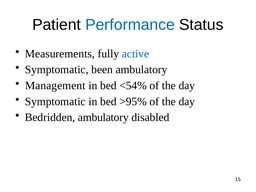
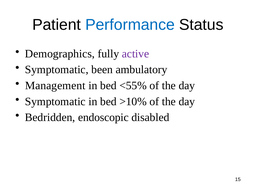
Measurements: Measurements -> Demographics (60, 54)
active colour: blue -> purple (136, 54)
<54%: <54% -> <55% (133, 86)
>95%: >95% -> >10% (133, 102)
Bedridden ambulatory: ambulatory -> endoscopic (103, 117)
